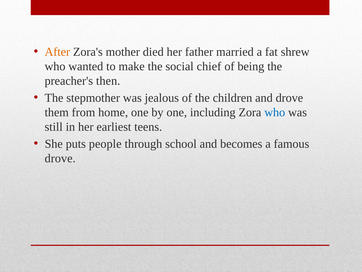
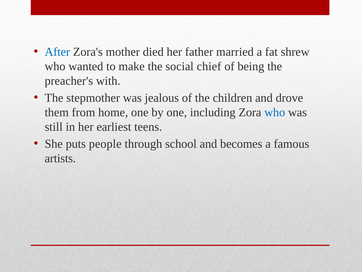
After colour: orange -> blue (57, 52)
then: then -> with (108, 81)
drove: drove -> artists (60, 158)
